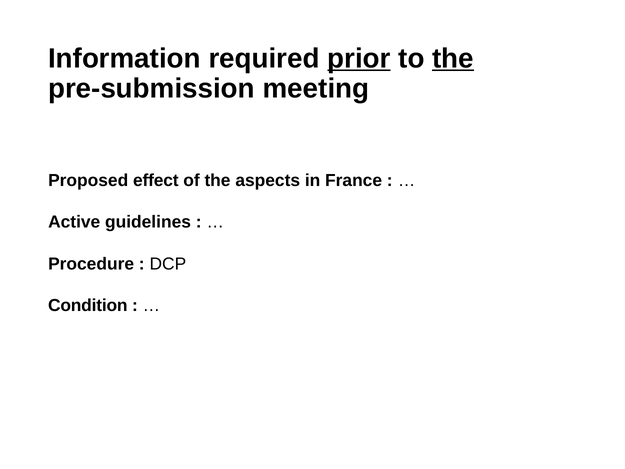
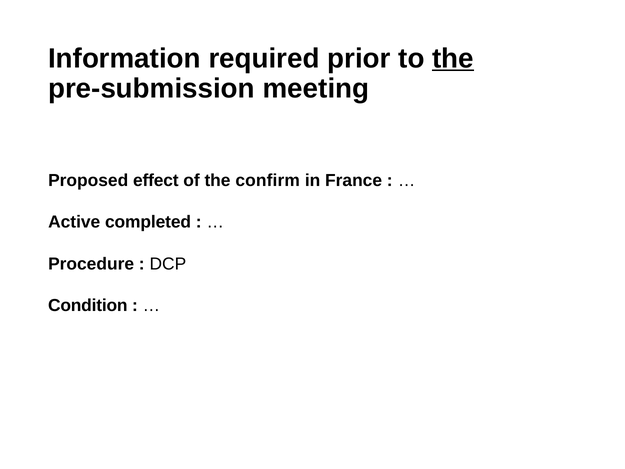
prior underline: present -> none (359, 58)
aspects: aspects -> confirm (268, 180)
guidelines: guidelines -> completed (148, 222)
